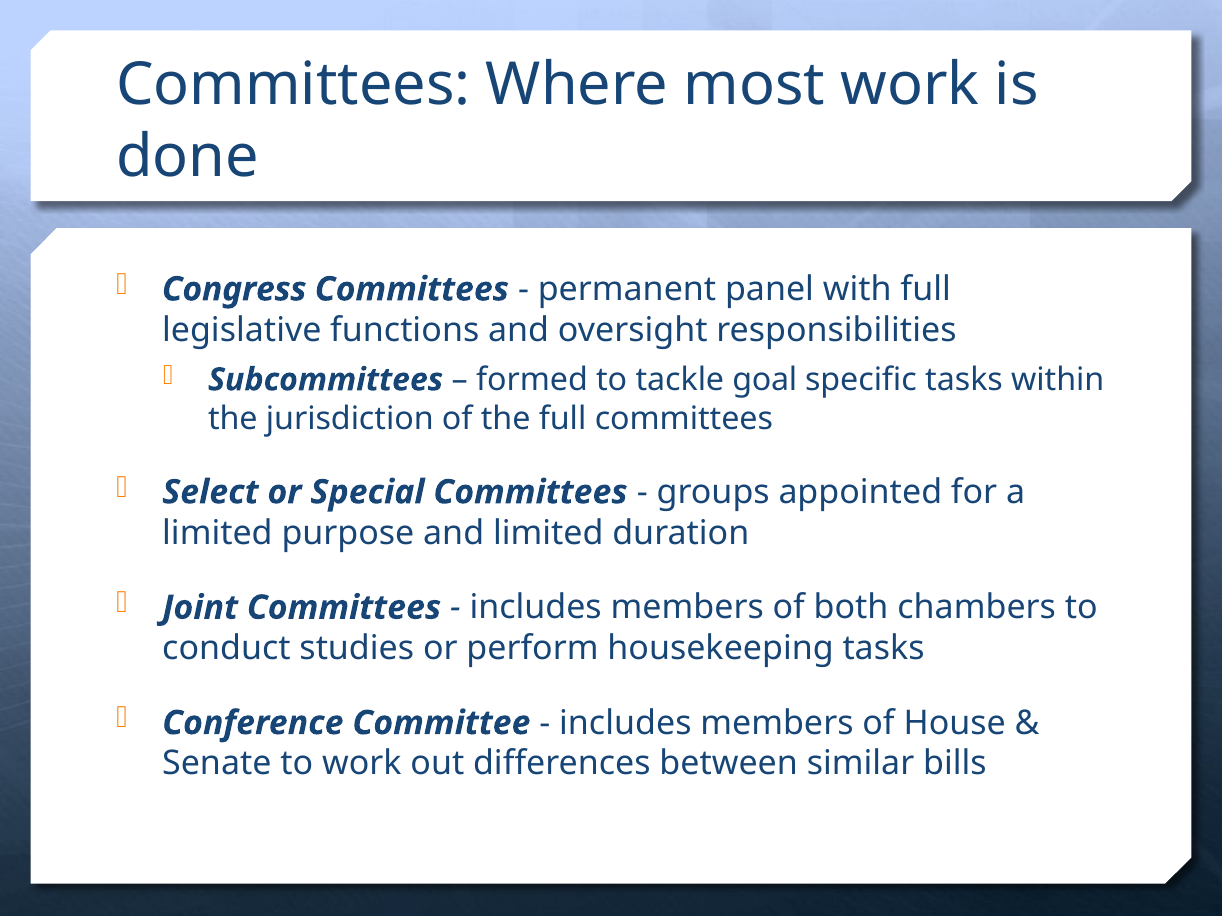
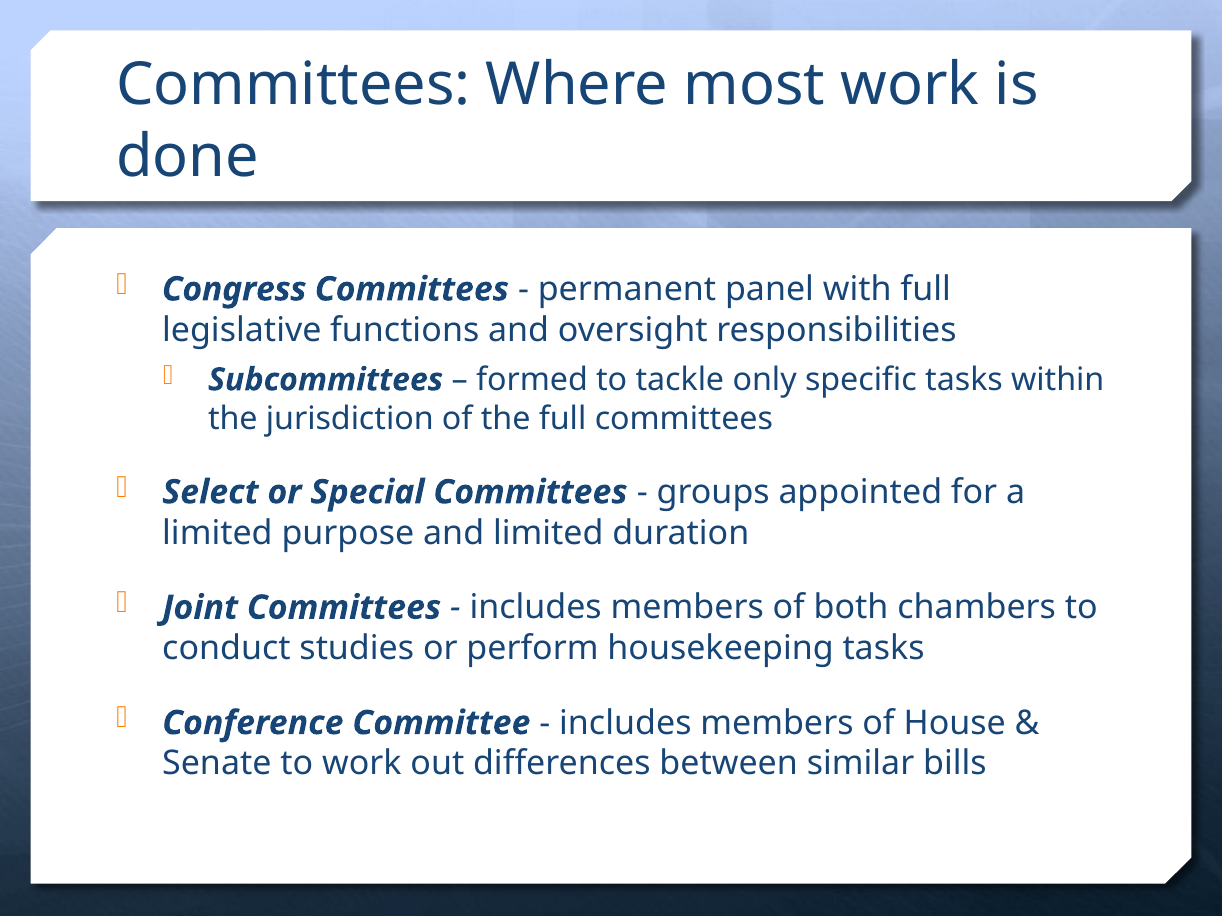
goal: goal -> only (765, 380)
